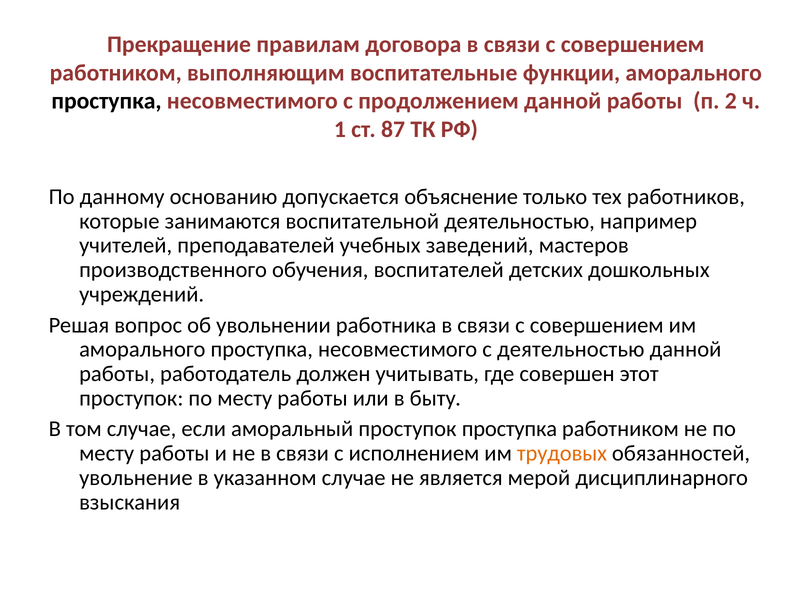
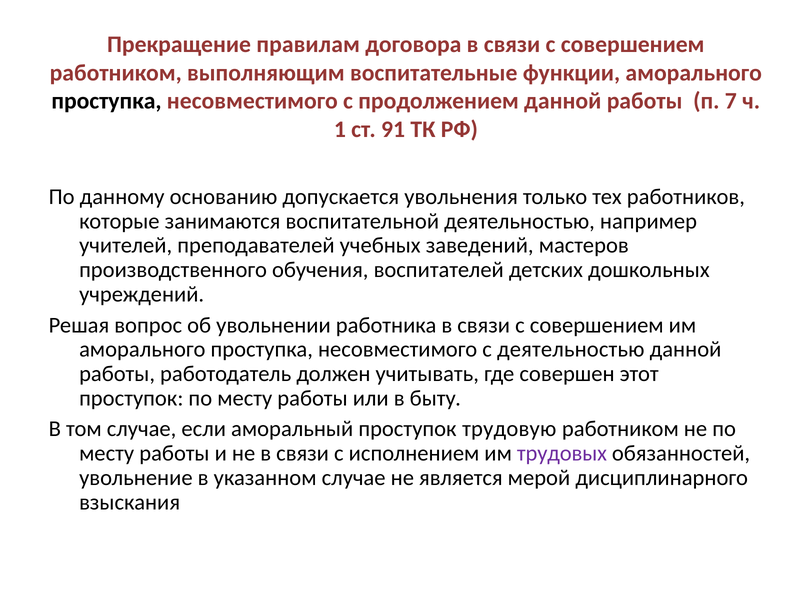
2: 2 -> 7 (731, 101)
87: 87 -> 91 (393, 130)
объяснение: объяснение -> увольнения (461, 197)
проступок проступка: проступка -> трудовую (509, 429)
трудовых colour: orange -> purple (562, 453)
